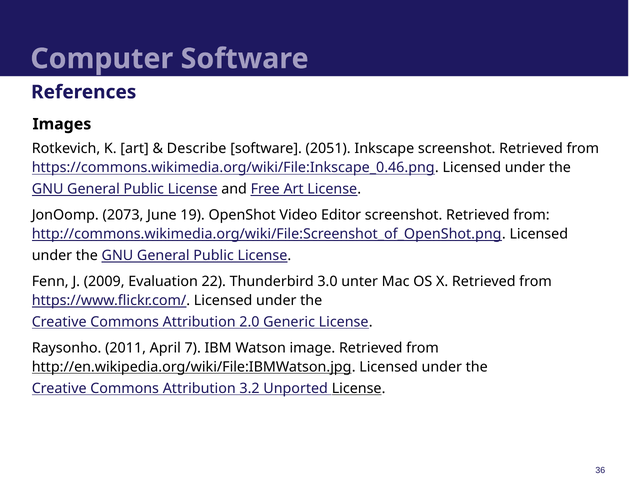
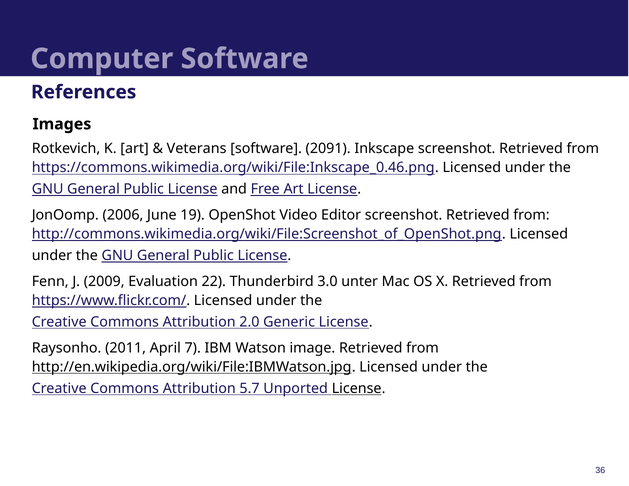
Describe: Describe -> Veterans (197, 149)
2051: 2051 -> 2091 (328, 149)
2073: 2073 -> 2006 (123, 215)
3.2: 3.2 -> 5.7 (250, 388)
